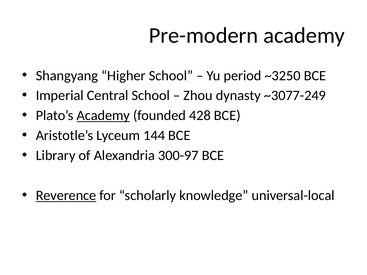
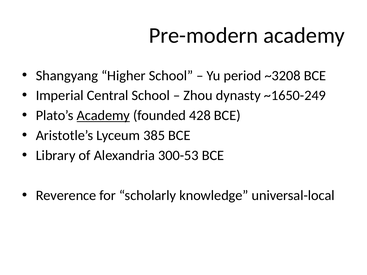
~3250: ~3250 -> ~3208 (283, 76)
~3077-249: ~3077-249 -> ~1650-249 (295, 96)
144: 144 -> 385 (154, 136)
300-97: 300-97 -> 300-53 (178, 156)
Reverence underline: present -> none (66, 196)
